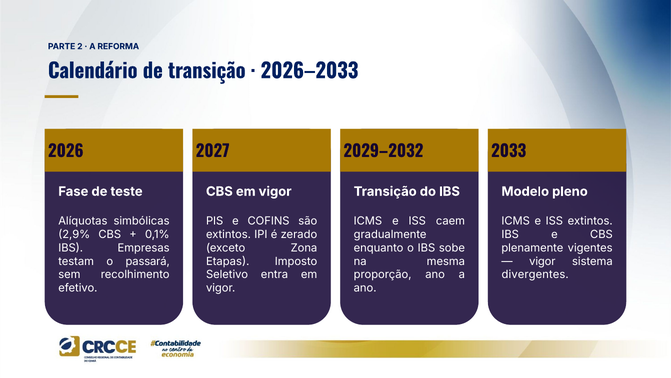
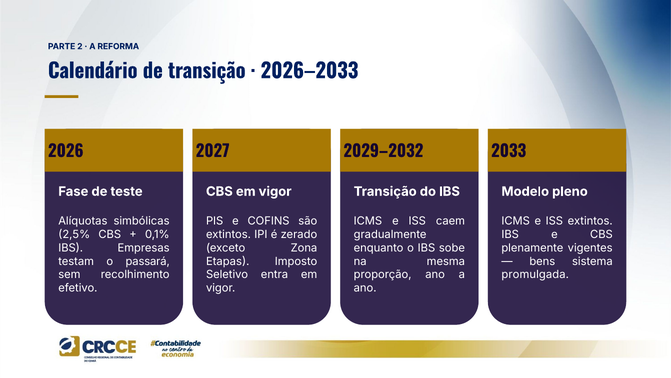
2,9%: 2,9% -> 2,5% (74, 234)
vigor: vigor -> bens (542, 261)
divergentes: divergentes -> promulgada (535, 274)
